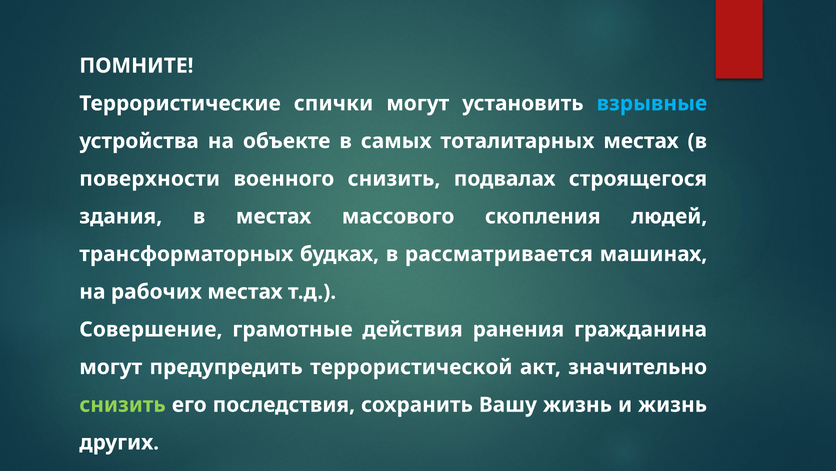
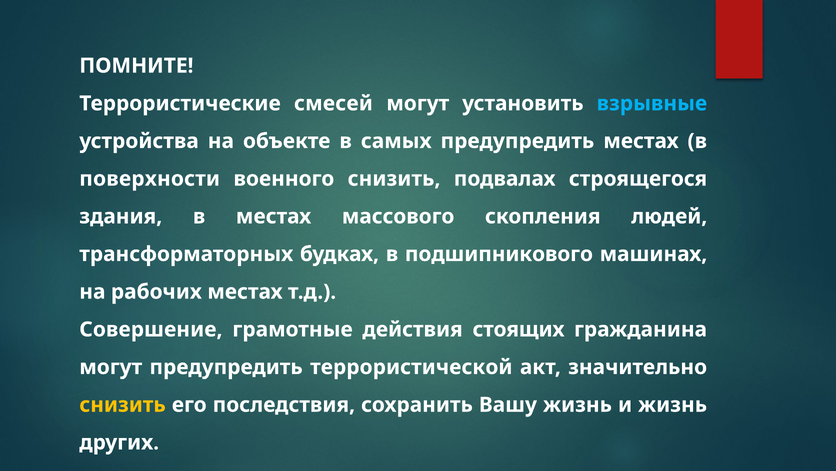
спички: спички -> смесей (333, 103)
самых тоталитарных: тоталитарных -> предупредить (517, 141)
рассматривается: рассматривается -> подшипникового (499, 254)
ранения: ранения -> стоящих (518, 329)
снизить colour: light green -> yellow (123, 404)
